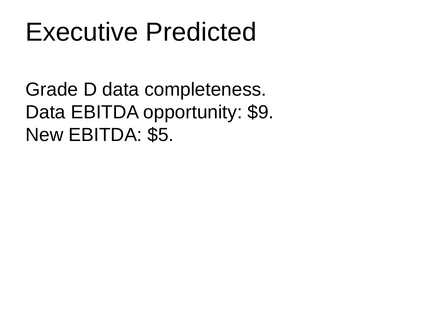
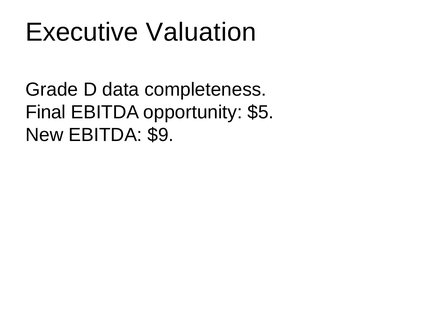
Predicted: Predicted -> Valuation (201, 32)
Data: Data -> Final (46, 112)
$9: $9 -> $5 (261, 112)
$5: $5 -> $9 (161, 135)
